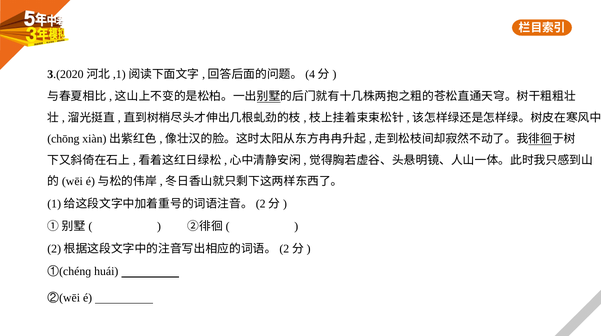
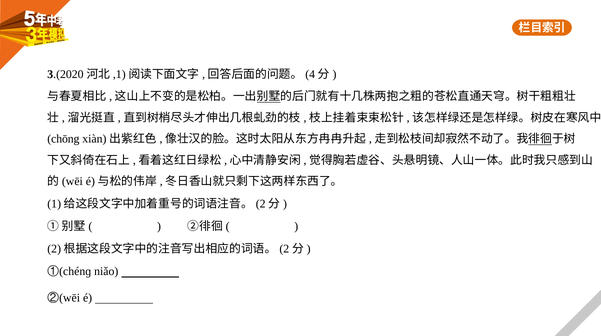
huái: huái -> niǎo (106, 271)
